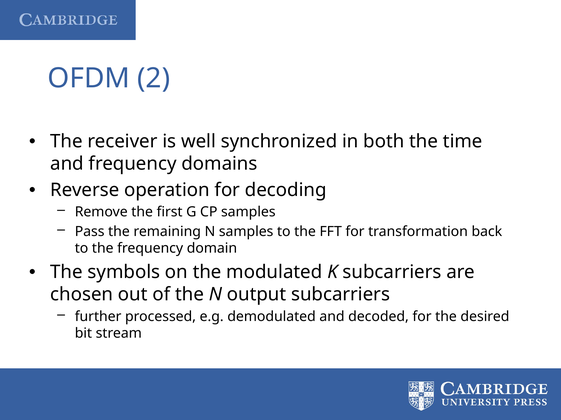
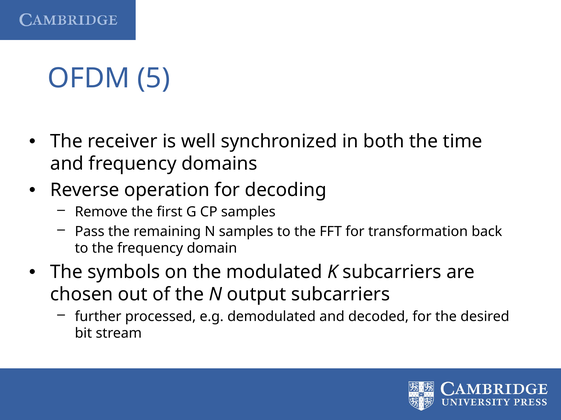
2: 2 -> 5 (154, 79)
